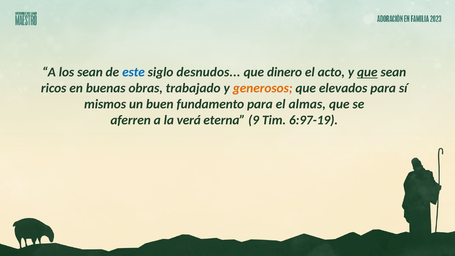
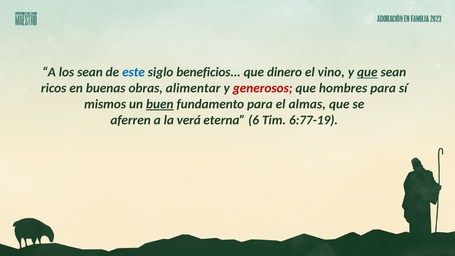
desnudos: desnudos -> beneficios (209, 72)
acto: acto -> vino (331, 72)
trabajado: trabajado -> alimentar (193, 88)
generosos colour: orange -> red (263, 88)
elevados: elevados -> hombres (343, 88)
buen underline: none -> present (160, 104)
9: 9 -> 6 (254, 120)
6:97-19: 6:97-19 -> 6:77-19 (313, 120)
